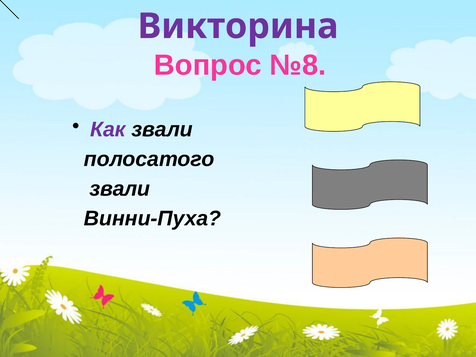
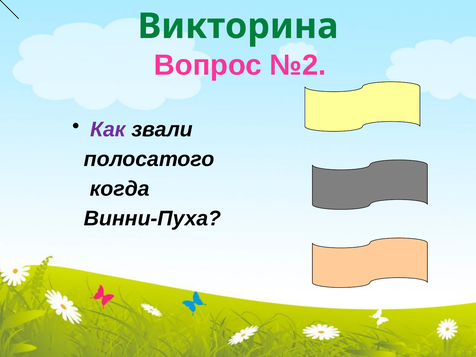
Викторина colour: purple -> green (238, 26)
№8: №8 -> №2 (298, 65)
звали: звали -> когда (120, 189)
